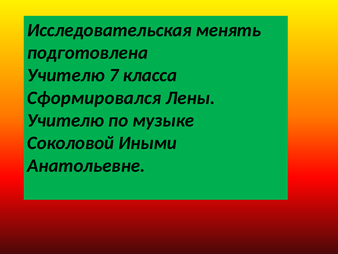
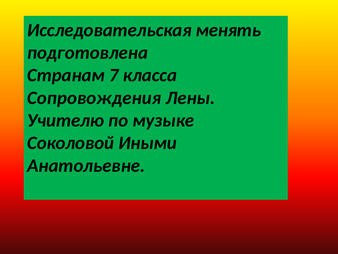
Учителю: Учителю -> Странам (66, 75)
Сформировался: Сформировался -> Сопровождения (94, 98)
